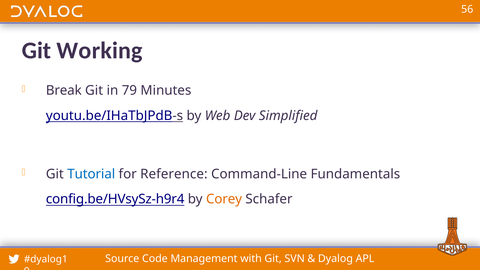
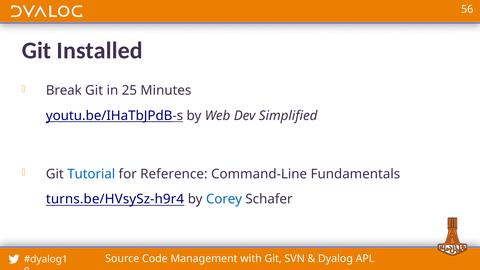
Working: Working -> Installed (100, 51)
79: 79 -> 25 (129, 91)
config.be/HVsySz-h9r4: config.be/HVsySz-h9r4 -> turns.be/HVsySz-h9r4 (115, 199)
Corey colour: orange -> blue (224, 199)
